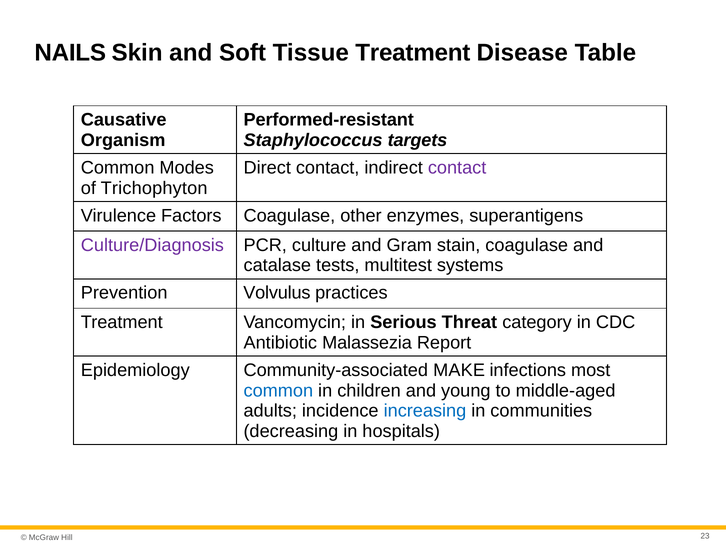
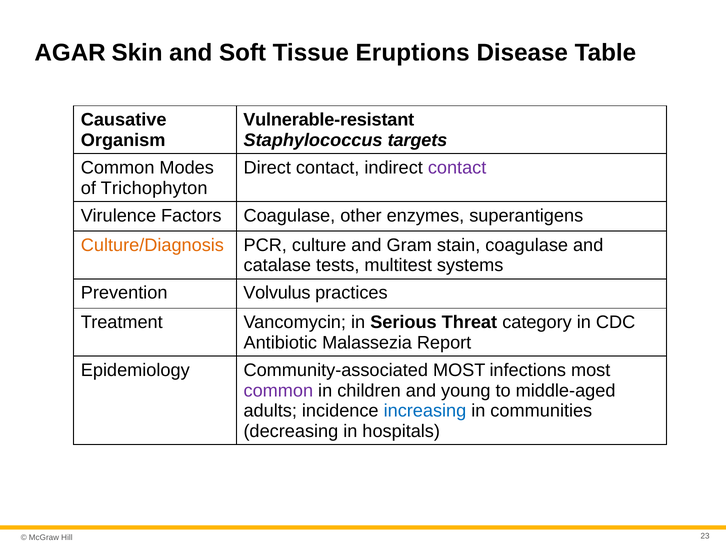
NAILS: NAILS -> AGAR (70, 53)
Tissue Treatment: Treatment -> Eruptions (413, 53)
Performed-resistant: Performed-resistant -> Vulnerable-resistant (329, 120)
Culture/Diagnosis colour: purple -> orange (152, 245)
Community-associated MAKE: MAKE -> MOST (459, 371)
common colour: blue -> purple (278, 391)
